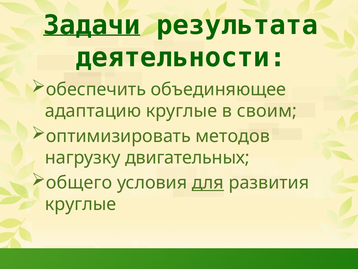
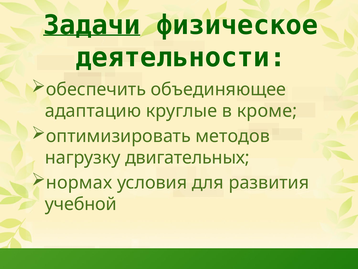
результата: результата -> физическое (237, 25)
своим: своим -> кроме (267, 111)
общего: общего -> нормах (79, 182)
для underline: present -> none (208, 182)
круглые: круглые -> учебной (81, 204)
